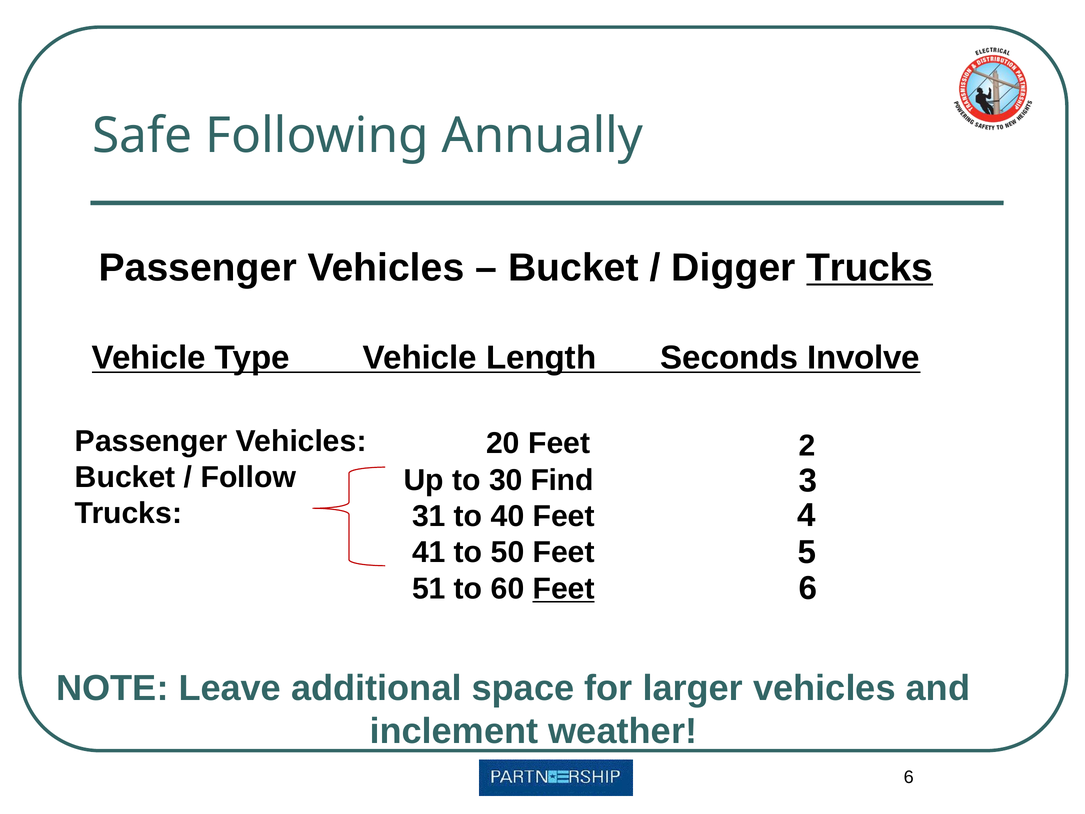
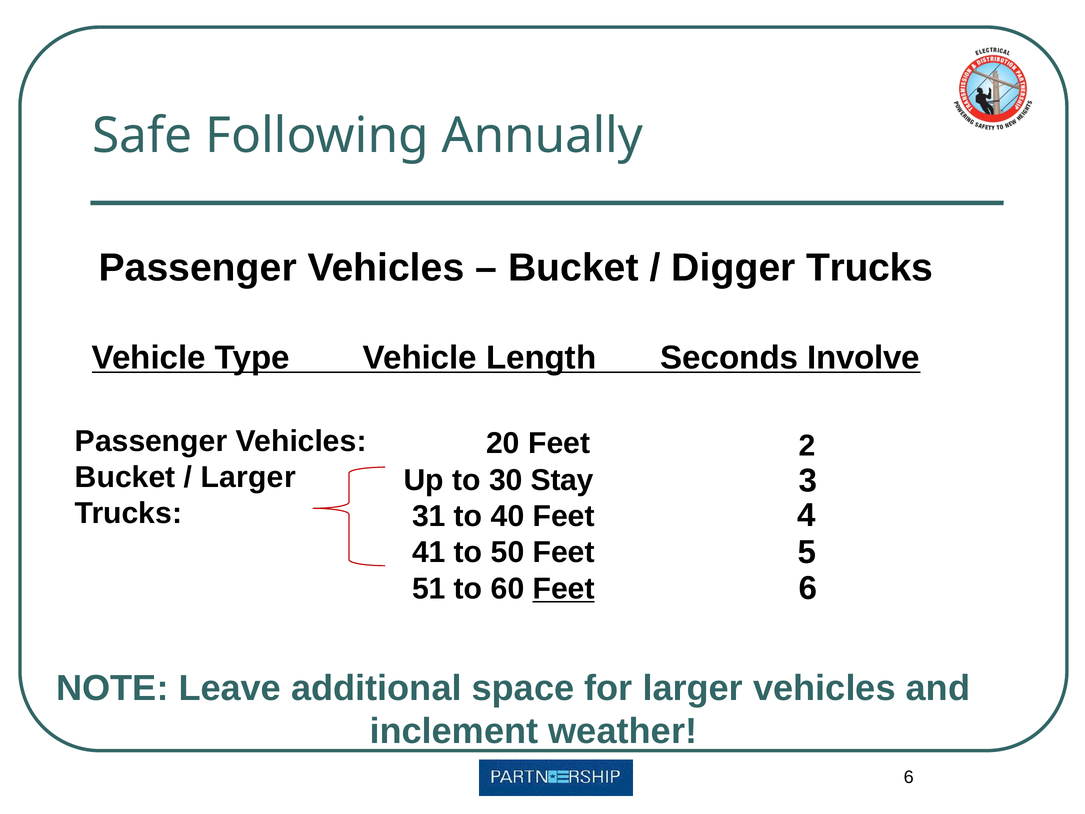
Trucks underline: present -> none (870, 268)
Follow: Follow -> Larger (248, 477)
Find: Find -> Stay (562, 480)
